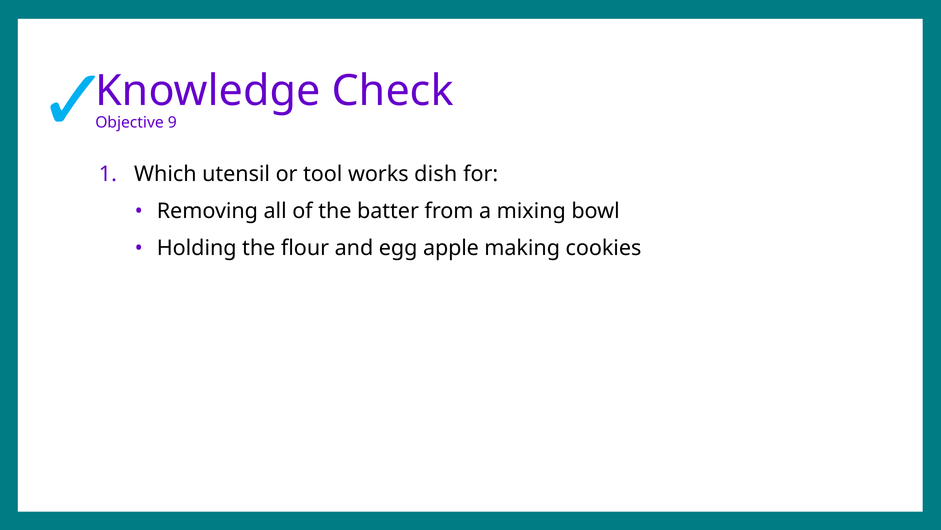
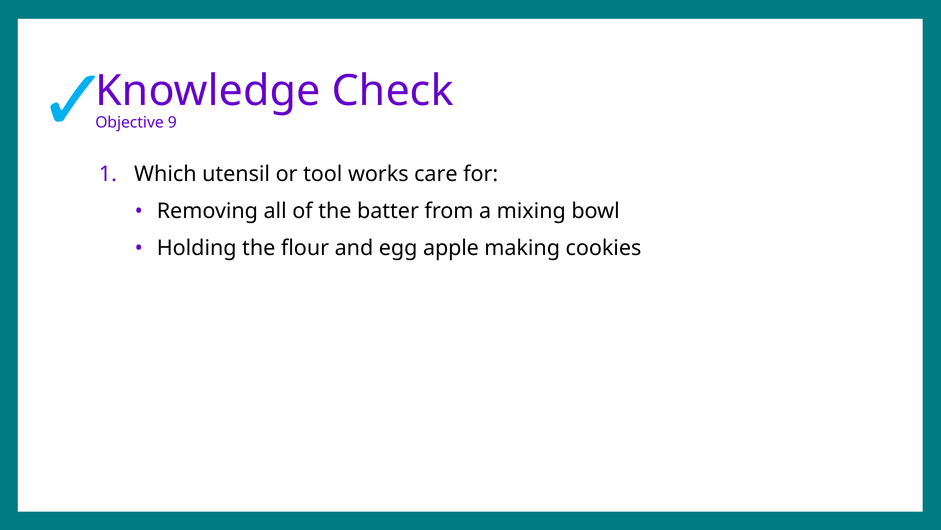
dish: dish -> care (436, 174)
